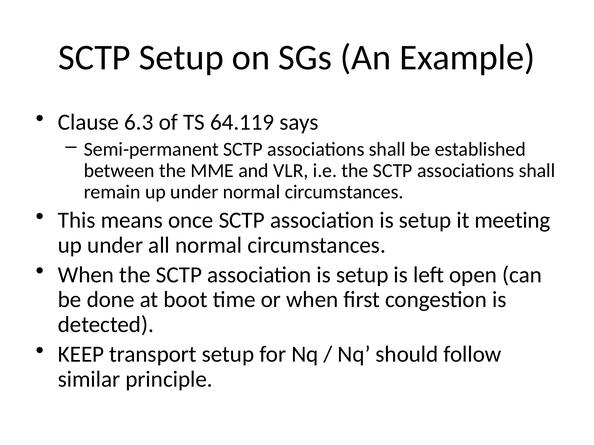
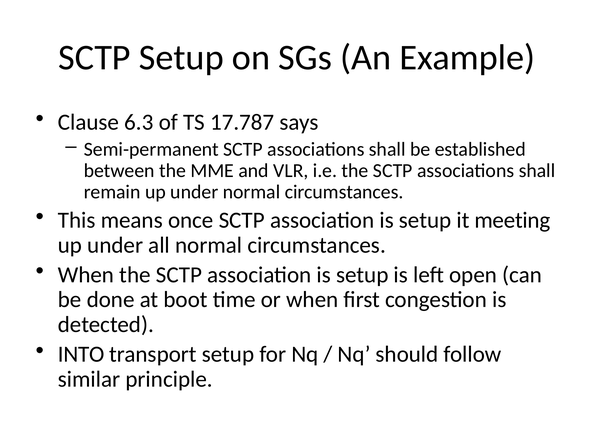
64.119: 64.119 -> 17.787 (242, 122)
KEEP: KEEP -> INTO (81, 355)
